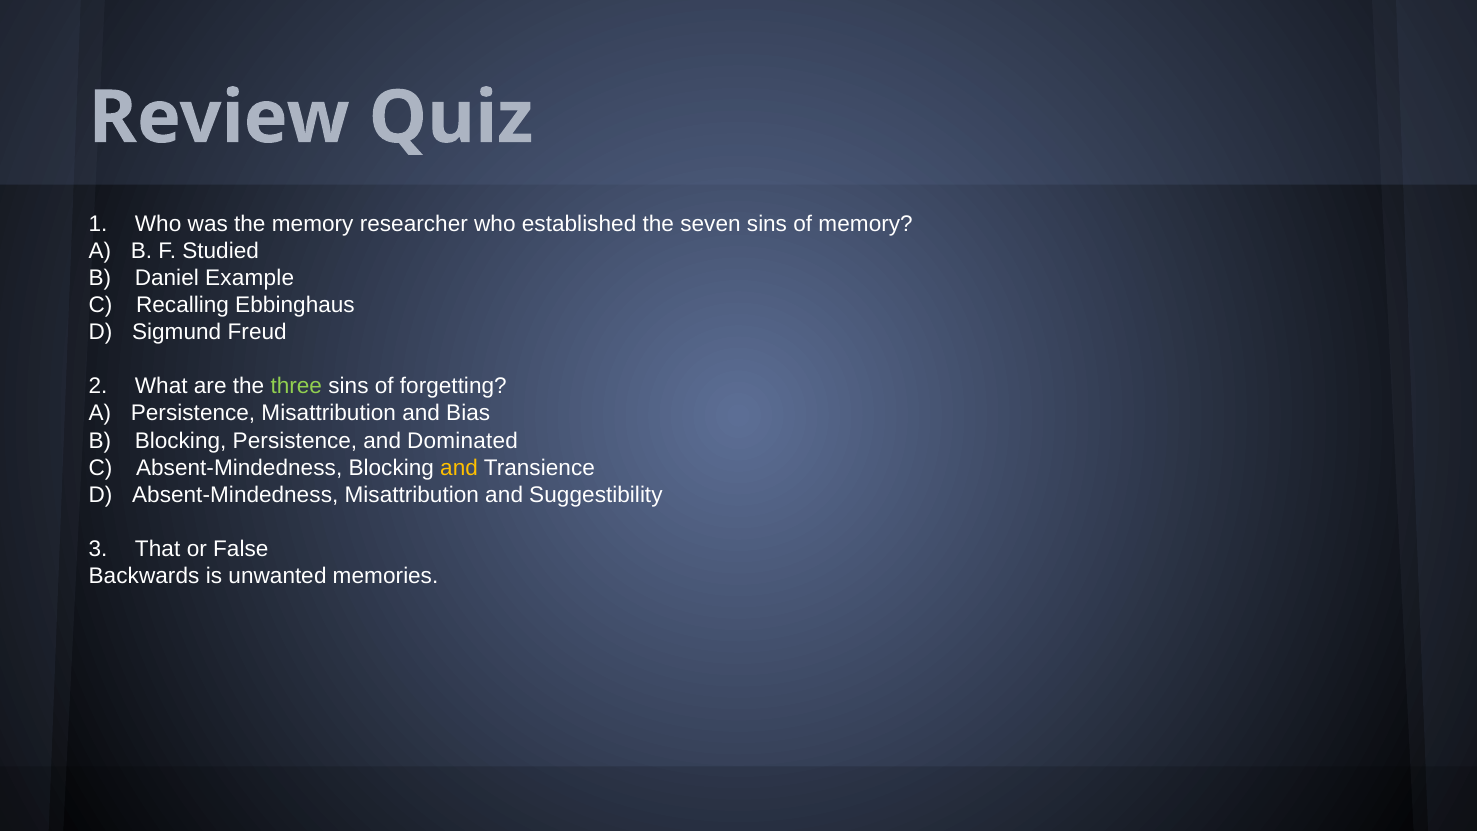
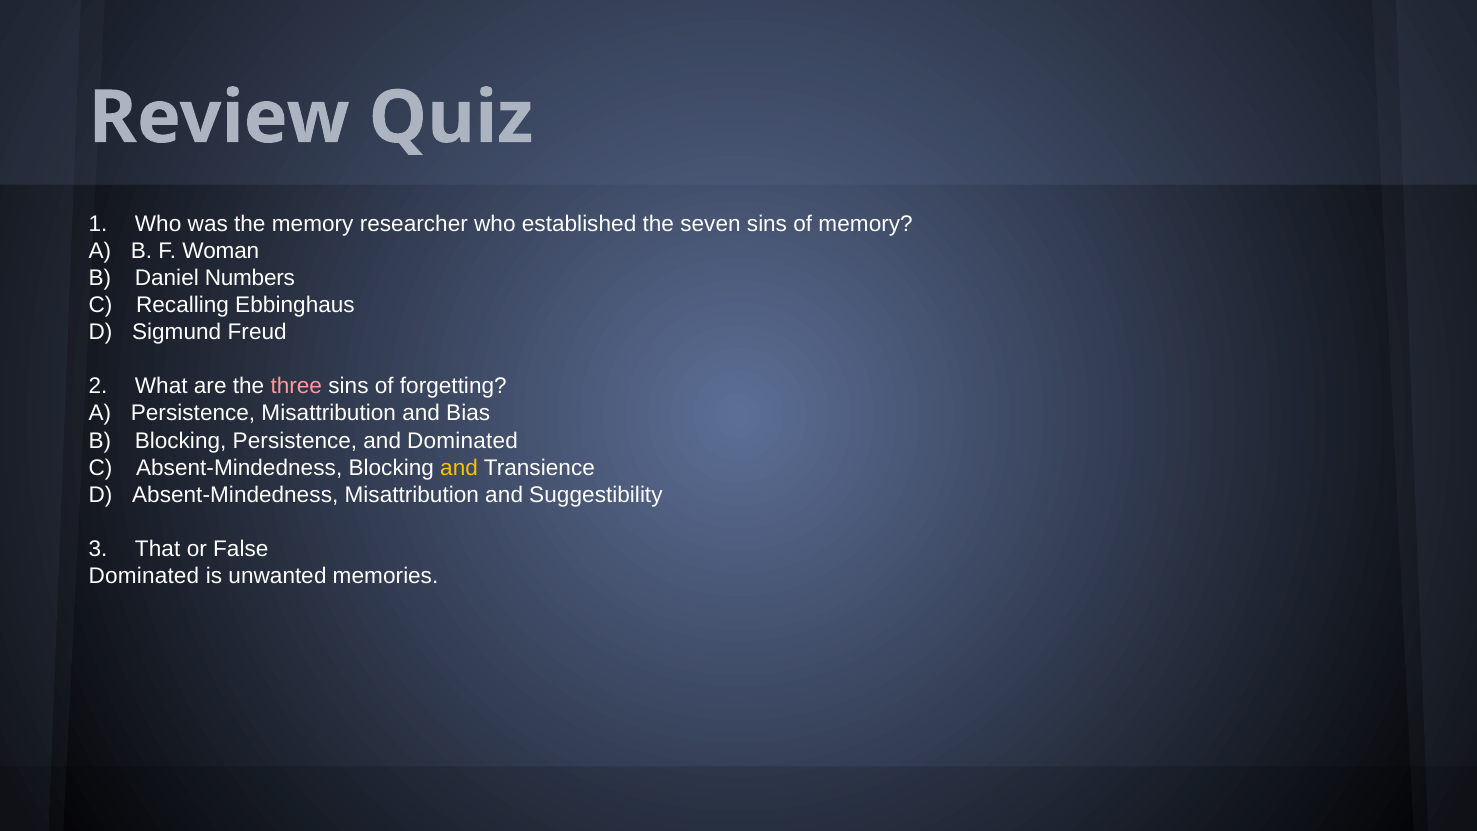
Studied: Studied -> Woman (221, 251)
Example: Example -> Numbers (250, 278)
three colour: light green -> pink (296, 386)
Backwards: Backwards -> Dominated (144, 576)
